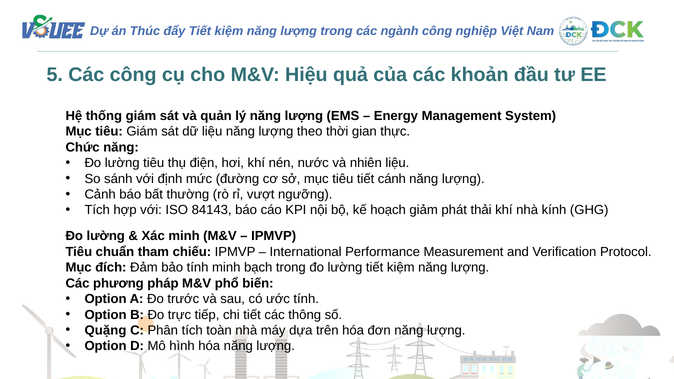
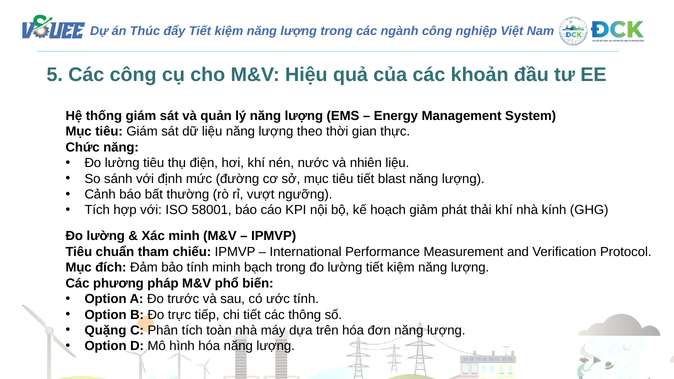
cánh: cánh -> blast (392, 179)
84143: 84143 -> 58001 (212, 210)
